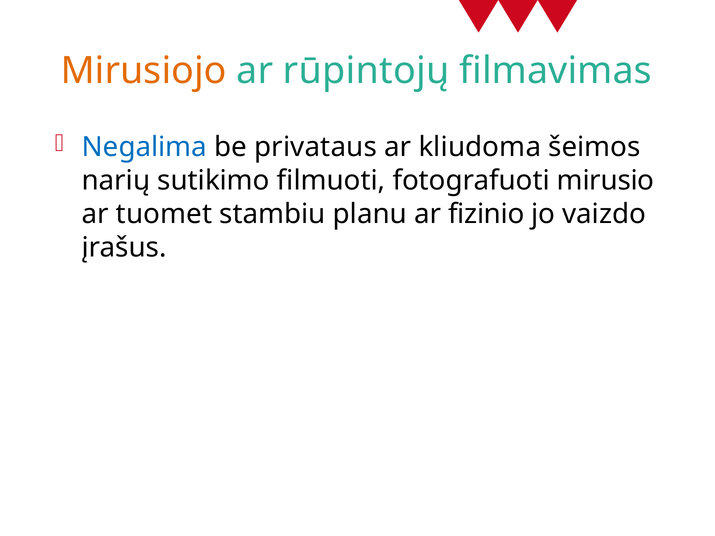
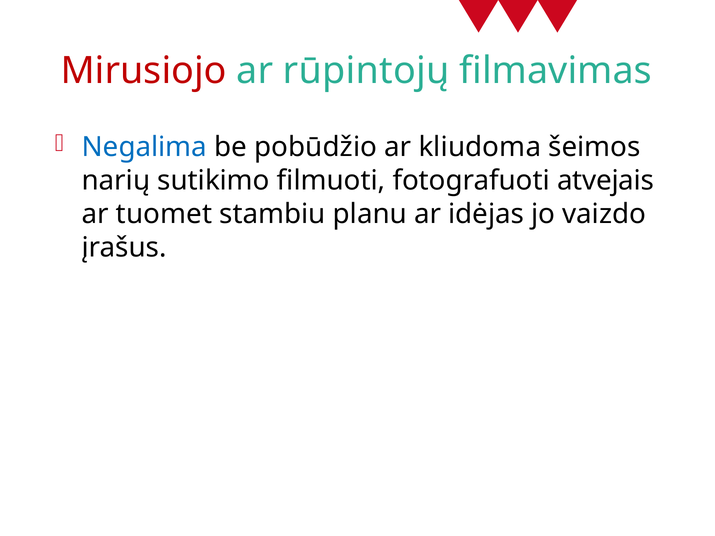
Mirusiojo colour: orange -> red (144, 71)
privataus: privataus -> pobūdžio (316, 147)
mirusio: mirusio -> atvejais (606, 181)
fizinio: fizinio -> idėjas (486, 214)
